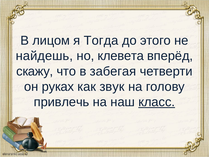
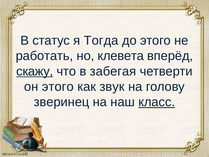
лицом: лицом -> статус (51, 41)
найдешь: найдешь -> работать (44, 56)
скажу underline: none -> present (35, 71)
он руках: руках -> этого (58, 87)
привлечь: привлечь -> зверинец (62, 102)
